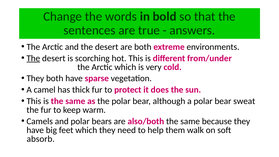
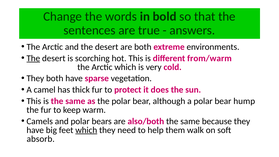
from/under: from/under -> from/warm (209, 58)
sweat: sweat -> hump (244, 101)
which underline: none -> present (86, 130)
